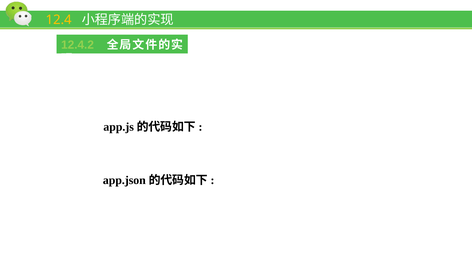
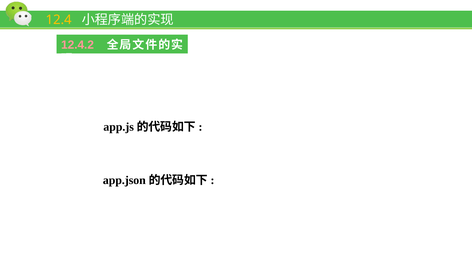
12.4.2 colour: light green -> pink (78, 45)
